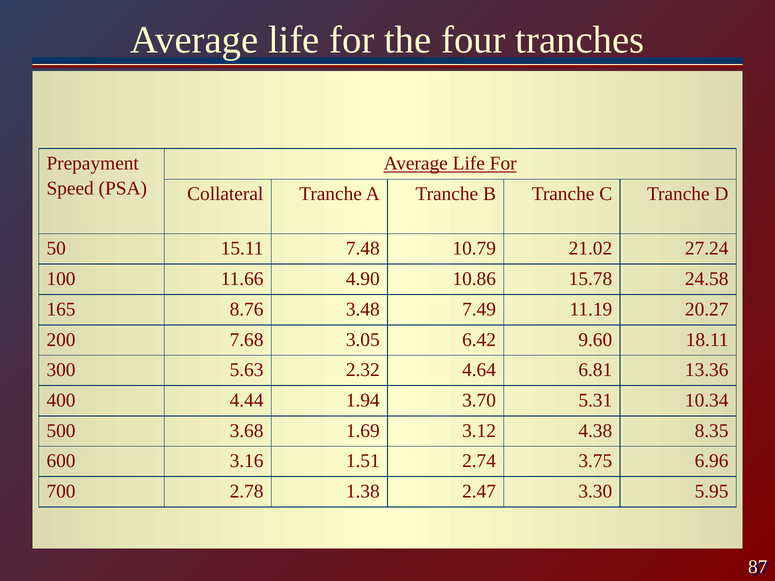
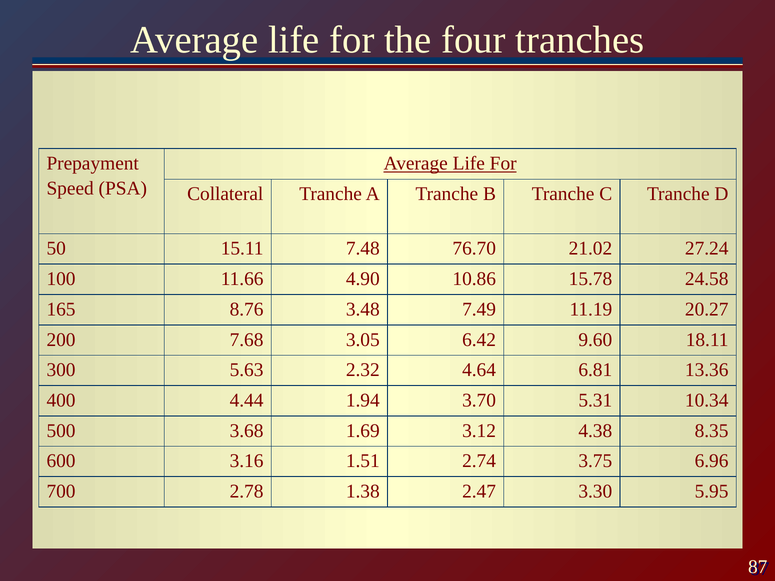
10.79: 10.79 -> 76.70 (474, 249)
